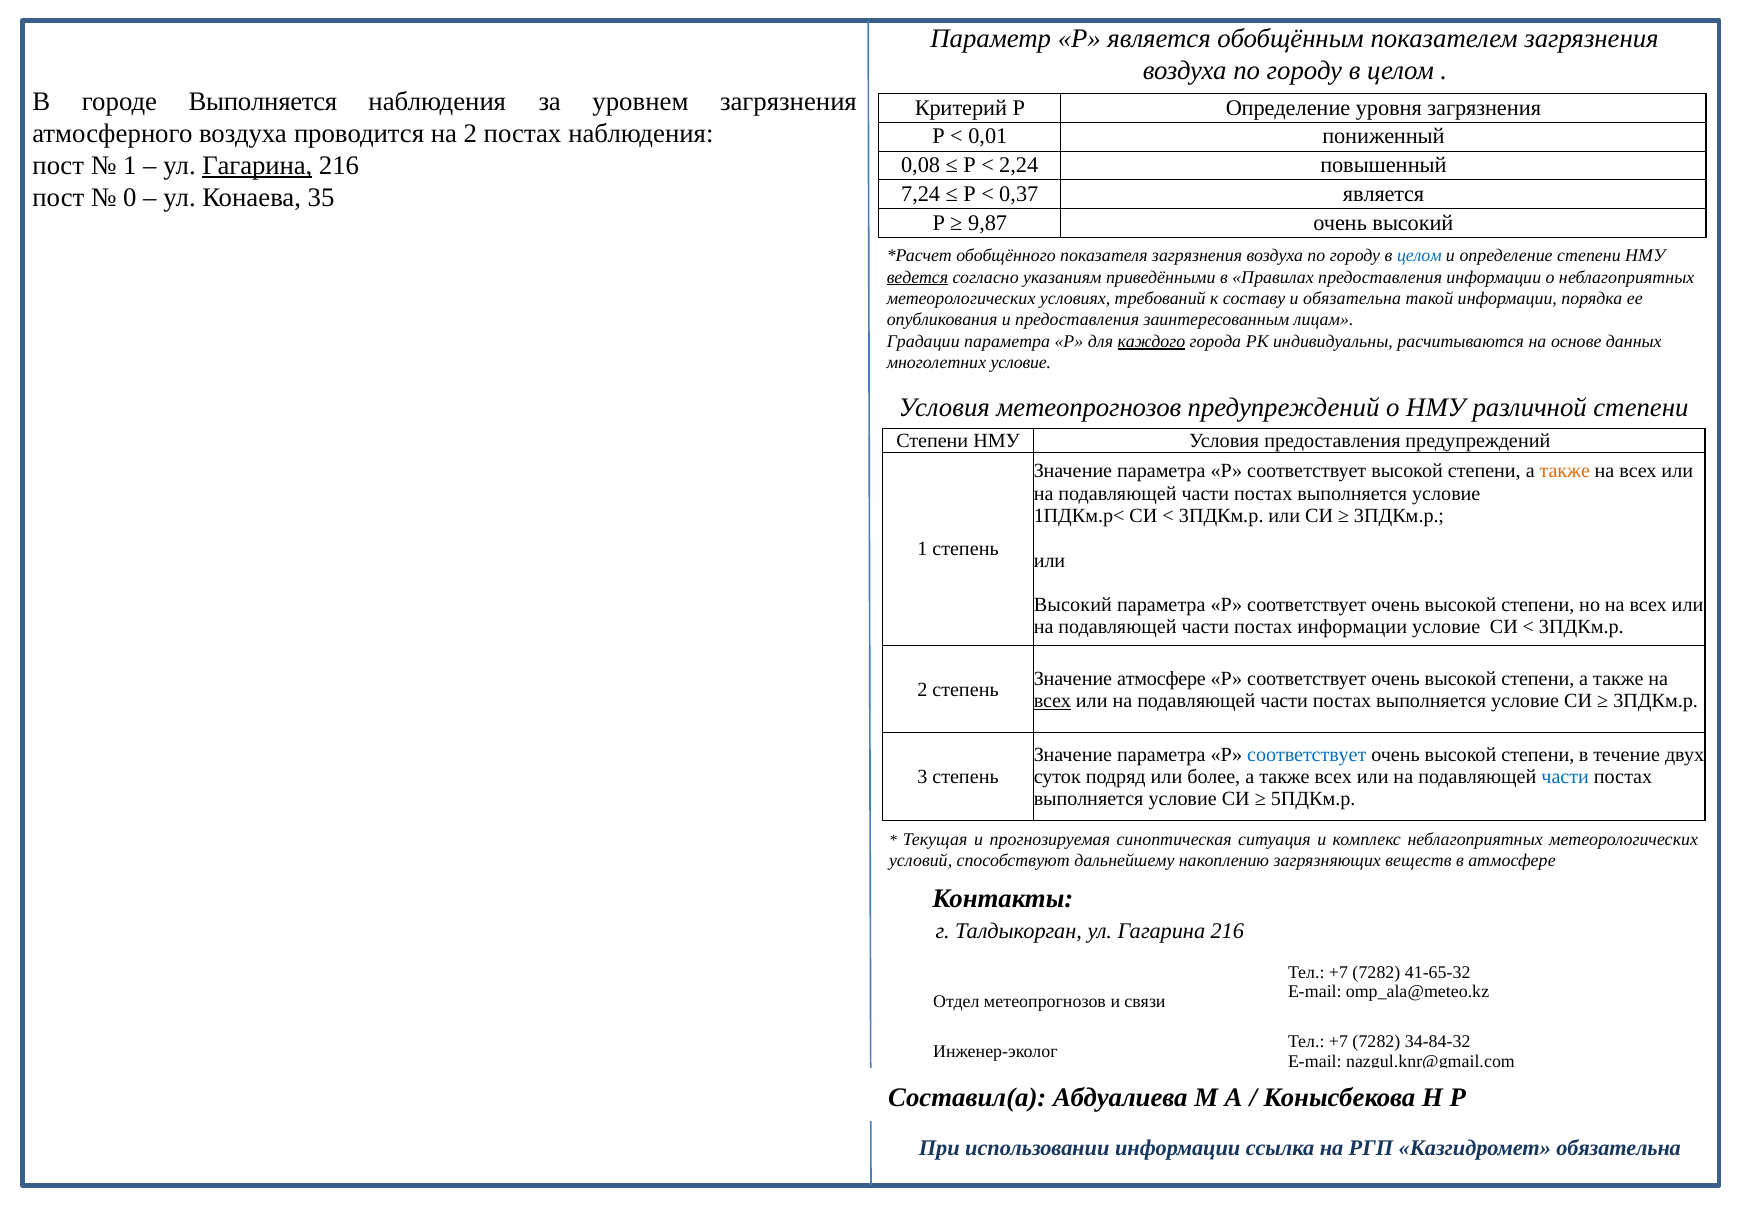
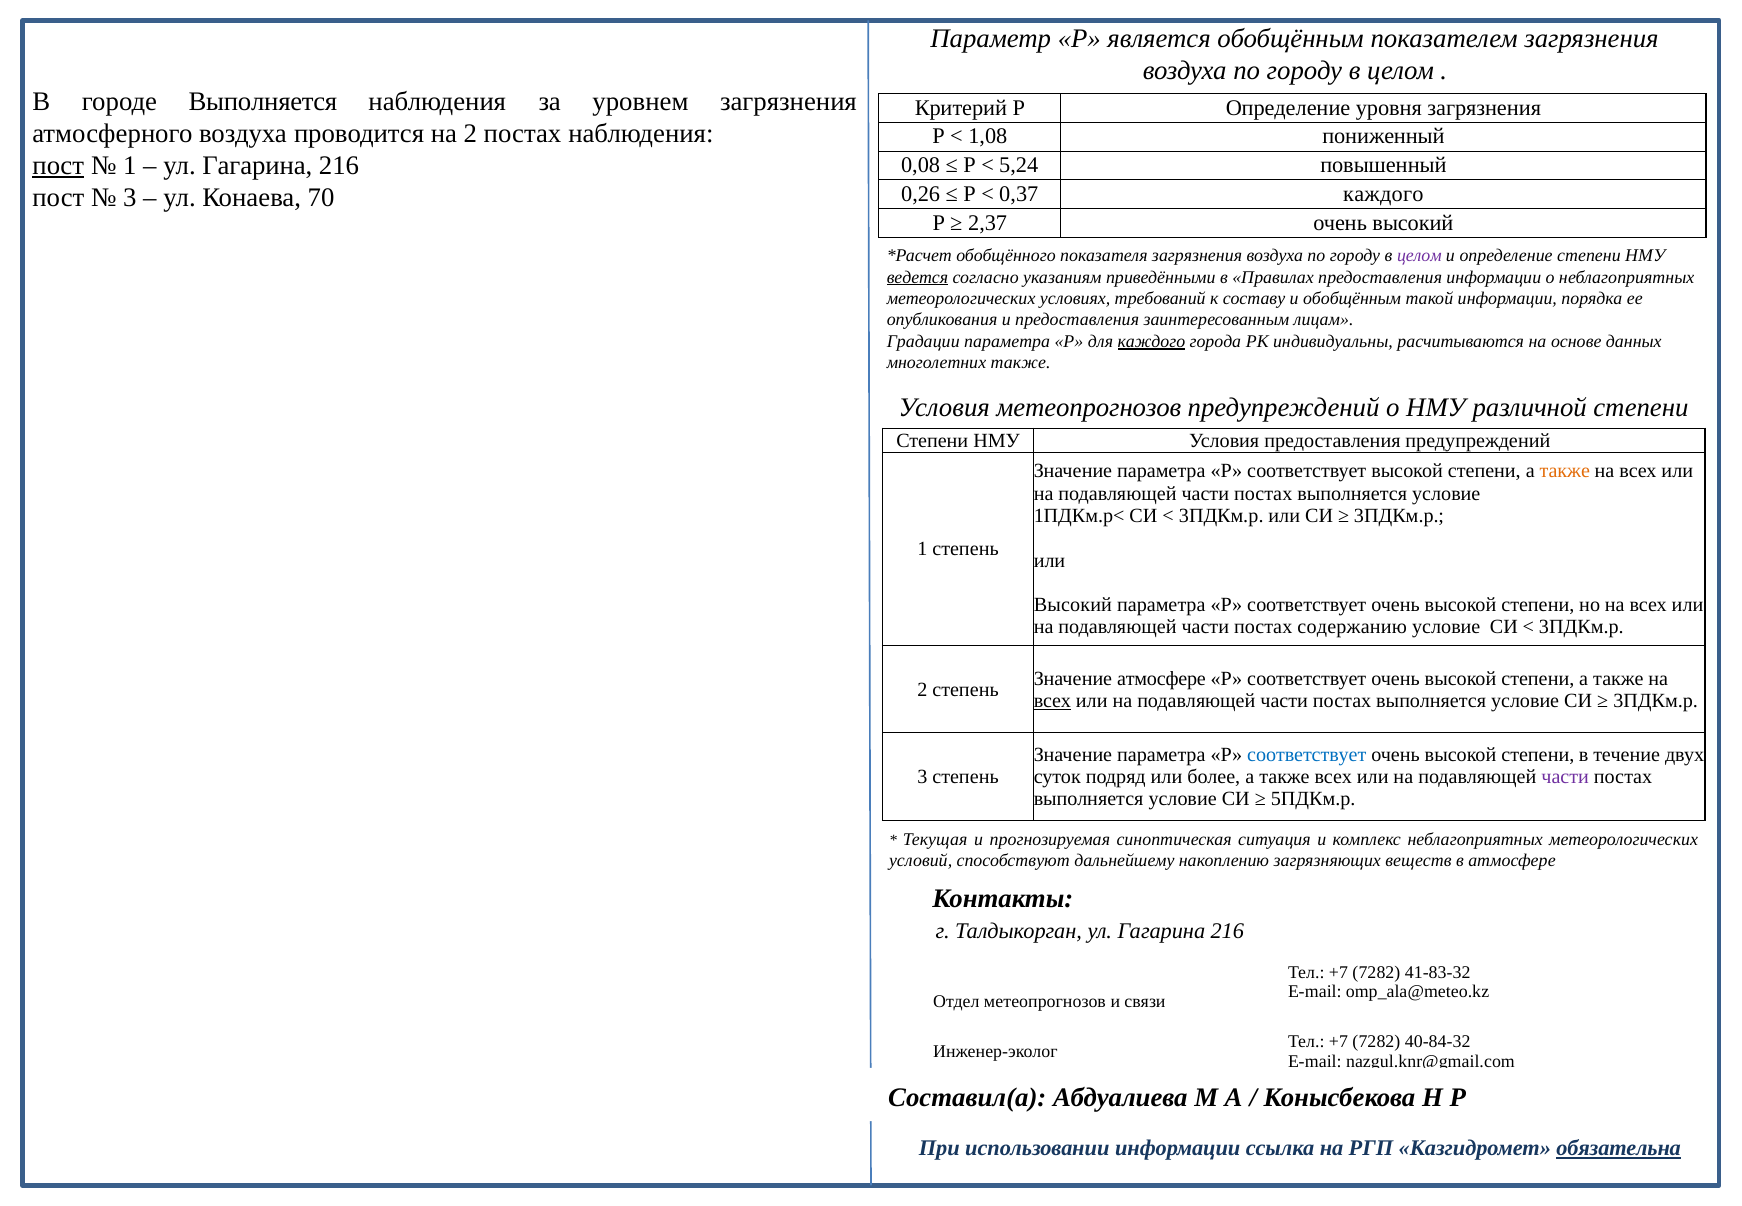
0,01: 0,01 -> 1,08 (988, 137)
пост underline: none -> present (58, 166)
Гагарина underline: present -> none (257, 166)
2,24: 2,24 -> 5,24 (1019, 165)
7,24: 7,24 -> 0,26 (921, 194)
0,37 является: является -> каждого (1383, 194)
0: 0 -> 3 (130, 198)
35: 35 -> 70 (321, 198)
9,87: 9,87 -> 2,37 (988, 223)
целом colour: blue -> purple (1419, 256)
и обязательна: обязательна -> обобщённым (1352, 299)
многолетних условие: условие -> также (1021, 363)
постах информации: информации -> содержанию (1352, 627)
части colour: blue -> purple (1565, 777)
41-65-32: 41-65-32 -> 41-83-32 (1438, 972)
34-84-32: 34-84-32 -> 40-84-32 (1438, 1042)
обязательна underline: none -> present (1619, 1148)
